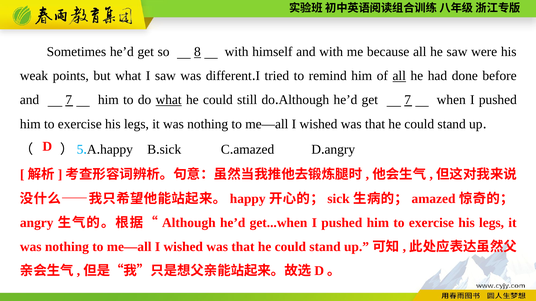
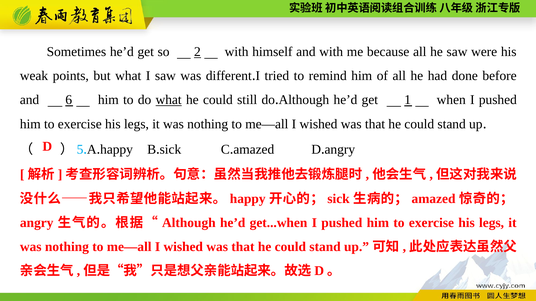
8: 8 -> 2 (197, 52)
all underline: present -> none (399, 76)
and 7: 7 -> 6 (69, 100)
get 7: 7 -> 1 (408, 100)
